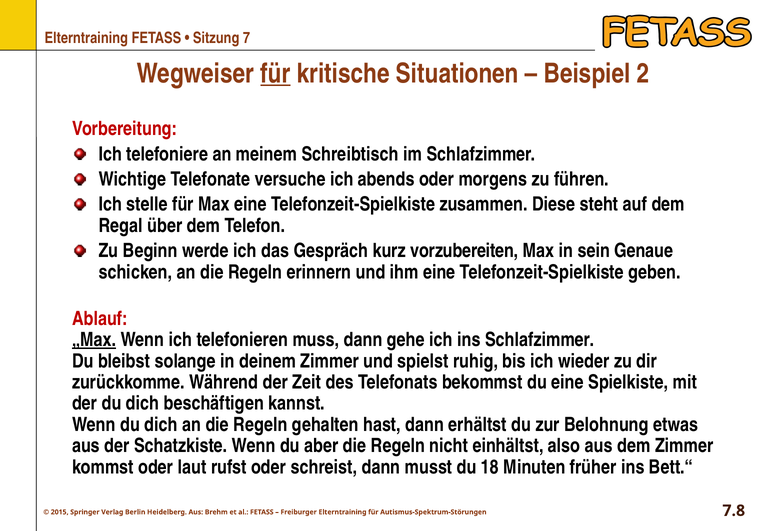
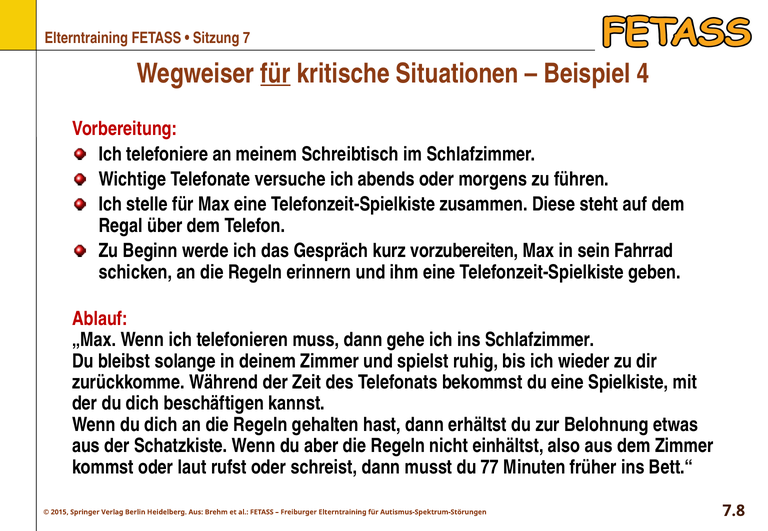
2: 2 -> 4 (643, 74)
Genaue: Genaue -> Fahrrad (644, 251)
„Max underline: present -> none (94, 340)
18: 18 -> 77 (490, 468)
